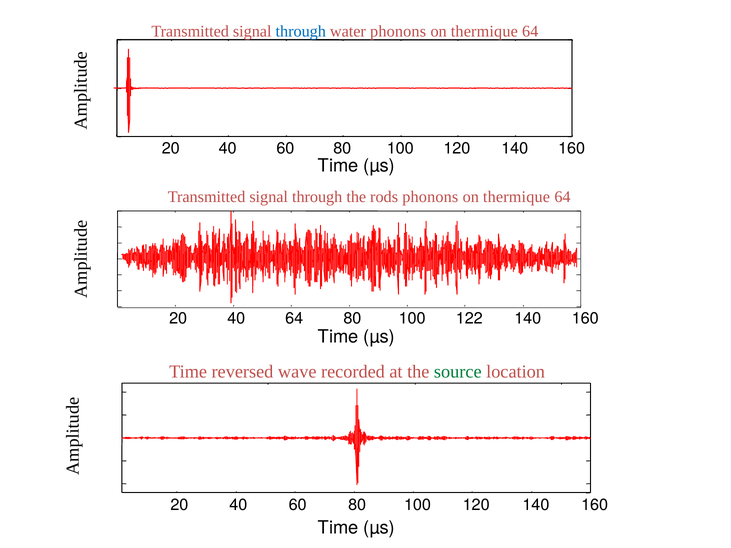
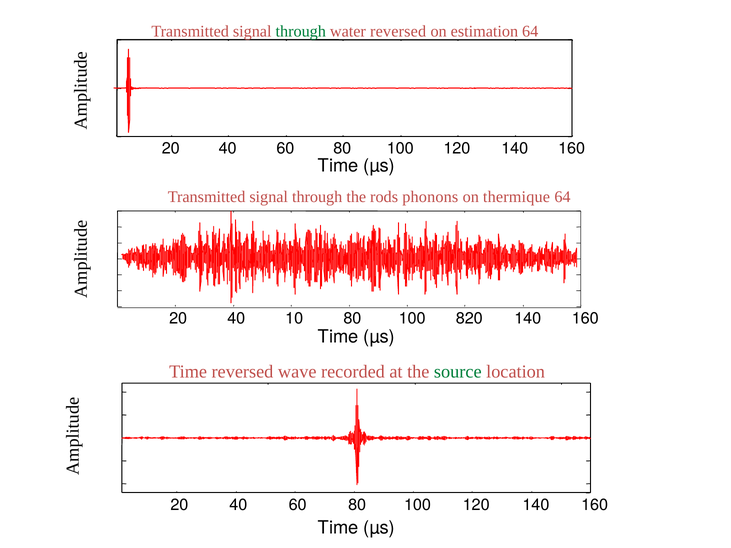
through colour: blue -> green (301, 31)
water phonons: phonons -> reversed (398, 31)
thermique: thermique -> estimation (484, 31)
40 64: 64 -> 10 (294, 319)
122: 122 -> 820 (469, 319)
